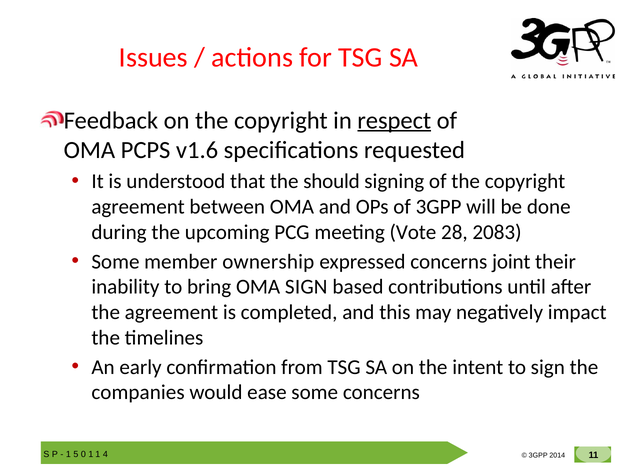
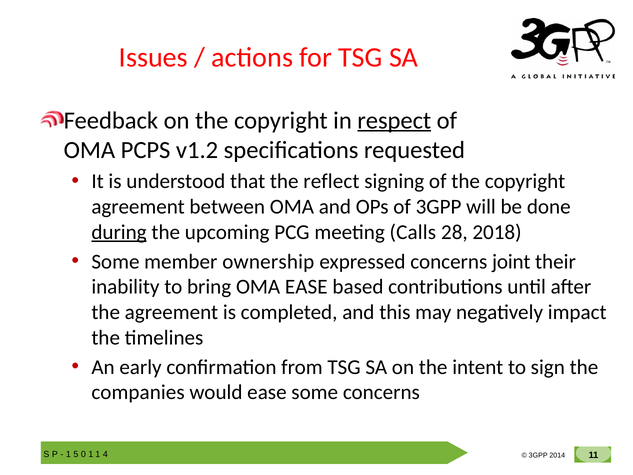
v1.6: v1.6 -> v1.2 (197, 150)
should: should -> reflect (331, 181)
during underline: none -> present (119, 232)
Vote: Vote -> Calls (413, 232)
2083: 2083 -> 2018 (497, 232)
OMA SIGN: SIGN -> EASE (306, 287)
